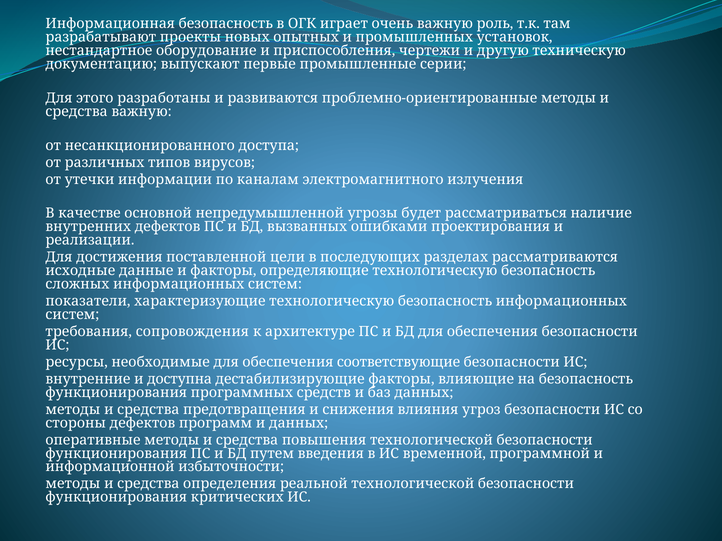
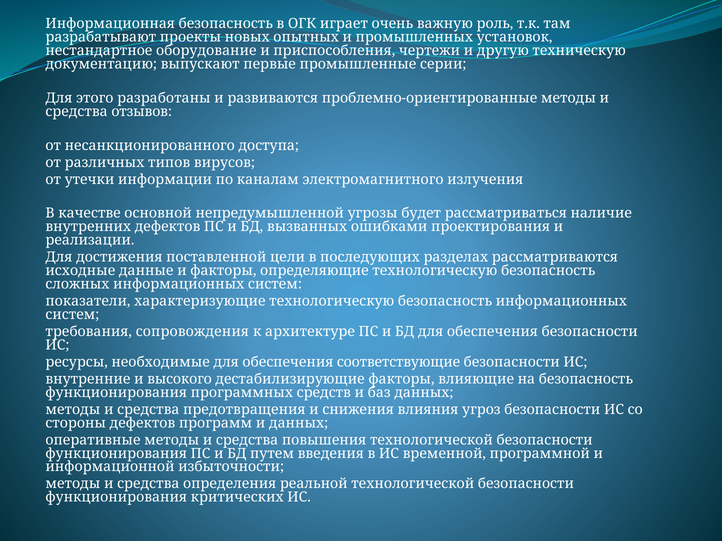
средства важную: важную -> отзывов (142, 112)
доступна: доступна -> высокого (179, 379)
